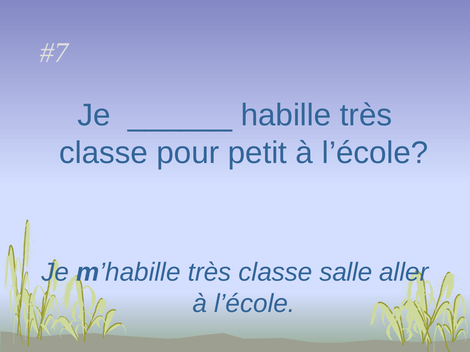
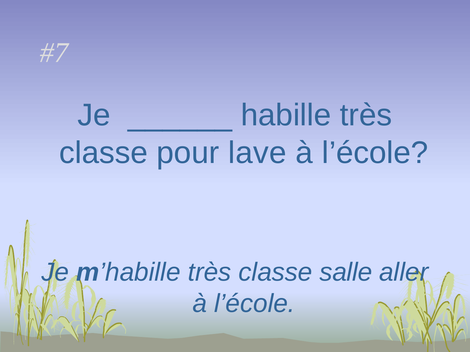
petit: petit -> lave (257, 153)
